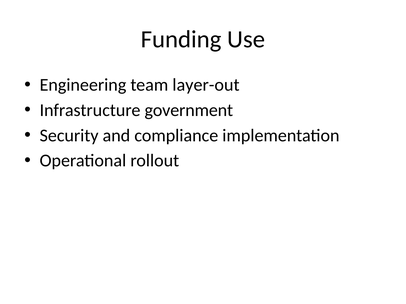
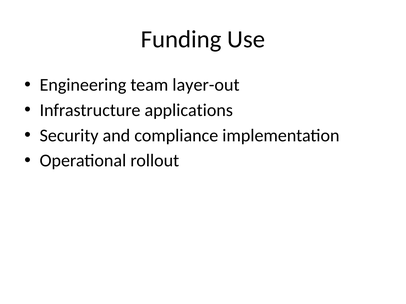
government: government -> applications (189, 110)
